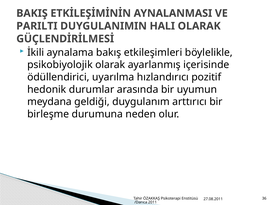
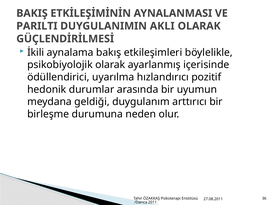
HALI: HALI -> AKLI (162, 26)
